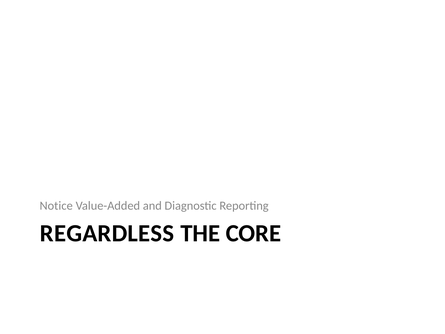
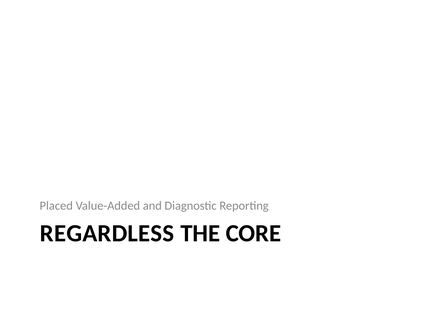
Notice: Notice -> Placed (56, 206)
